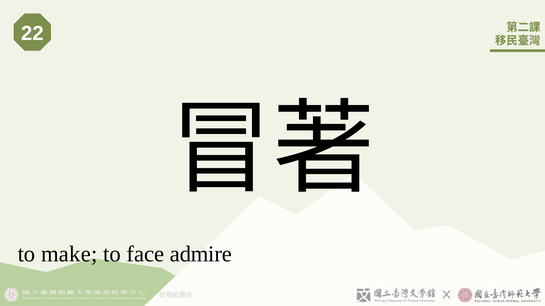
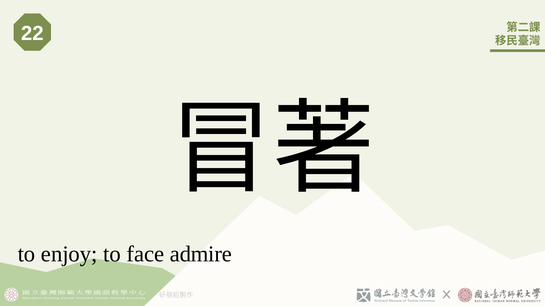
make: make -> enjoy (69, 254)
